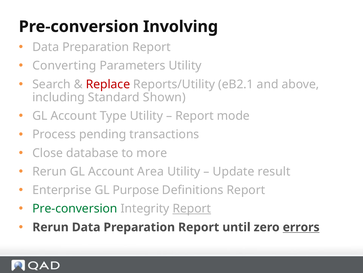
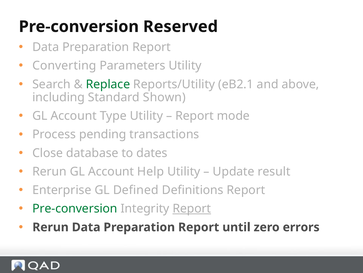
Involving: Involving -> Reserved (180, 27)
Replace colour: red -> green (108, 84)
more: more -> dates (152, 153)
Area: Area -> Help (151, 171)
Purpose: Purpose -> Defined (136, 190)
errors underline: present -> none (301, 227)
